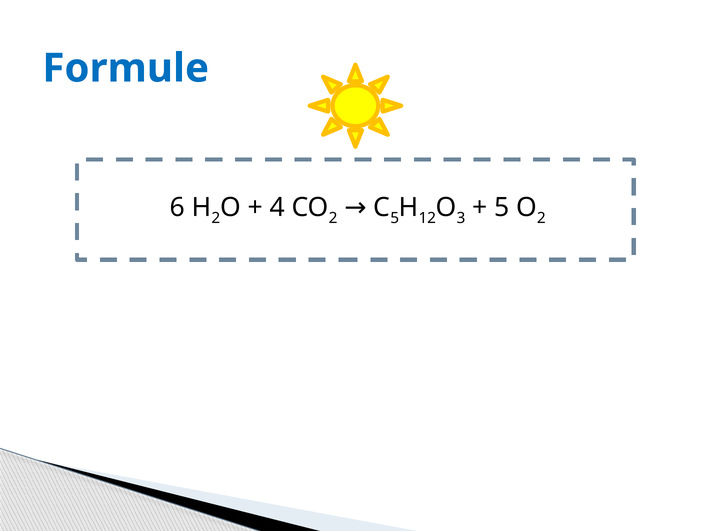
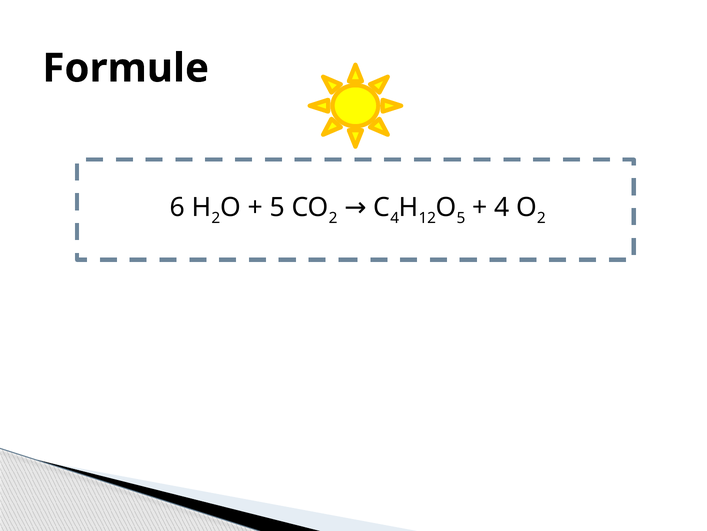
Formule colour: blue -> black (126, 68)
5: 5 -> 4 (395, 218)
3: 3 -> 5 (461, 218)
5: 5 -> 4 (502, 207)
4: 4 -> 5 (277, 207)
